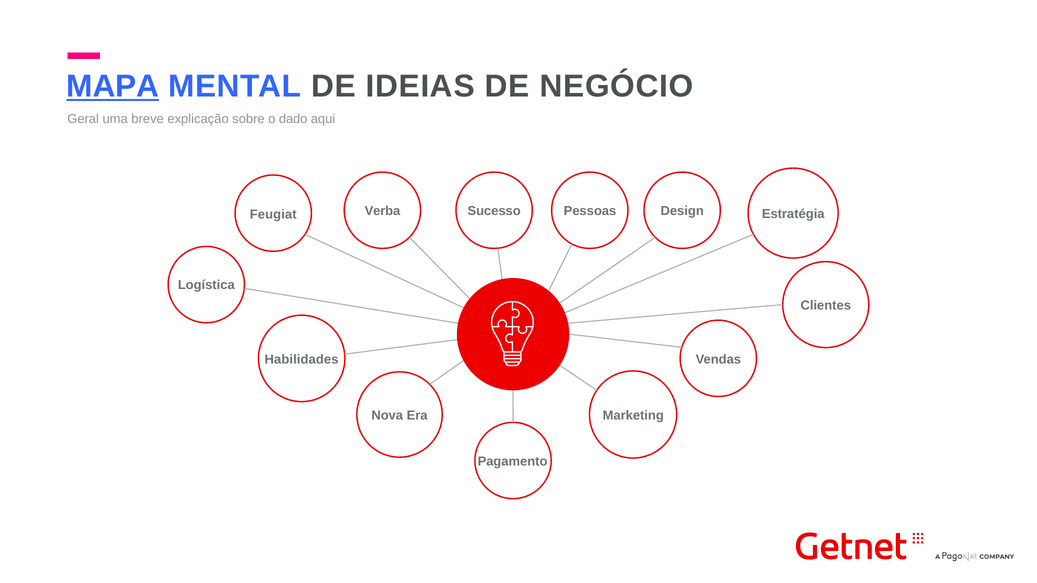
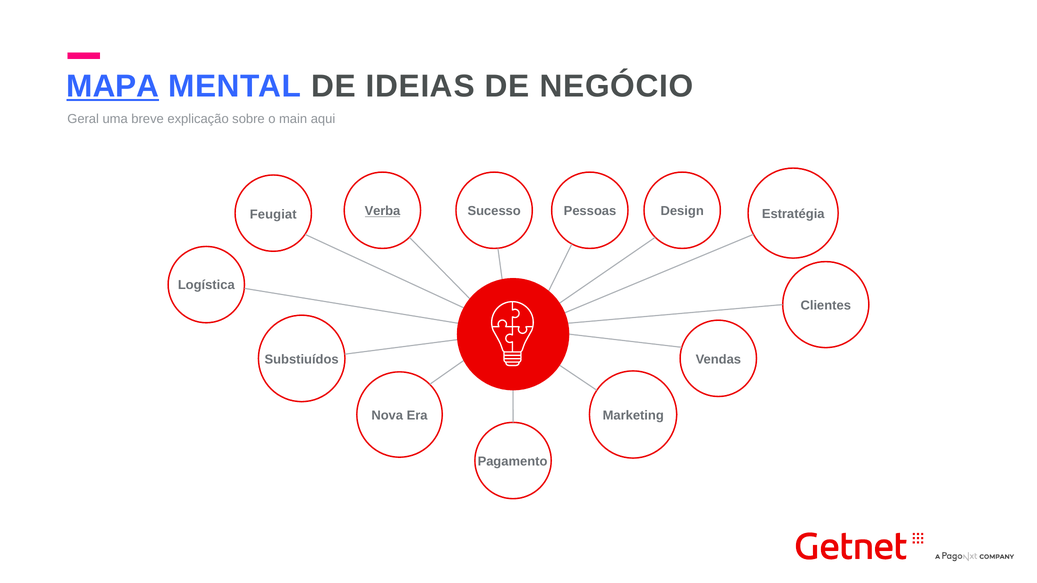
dado: dado -> main (293, 119)
Verba underline: none -> present (382, 211)
Habilidades: Habilidades -> Substiuídos (302, 359)
